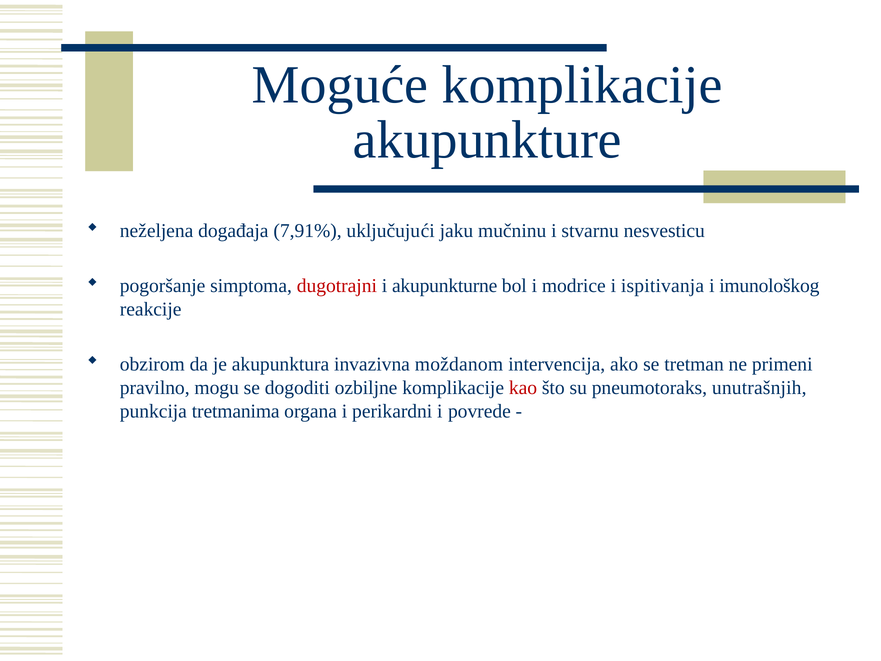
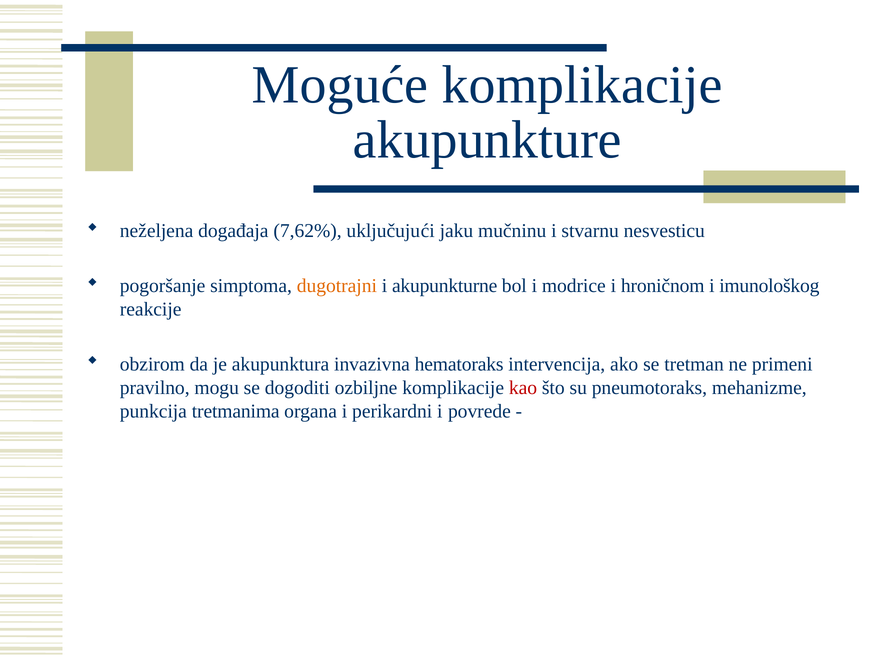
7,91%: 7,91% -> 7,62% (308, 231)
dugotrajni colour: red -> orange (337, 286)
ispitivanja: ispitivanja -> hroničnom (663, 286)
moždanom: moždanom -> hematoraks (459, 364)
unutrašnjih: unutrašnjih -> mehanizme (759, 387)
